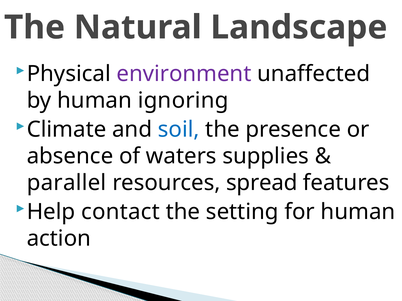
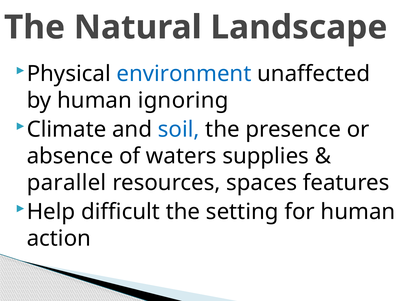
environment colour: purple -> blue (184, 74)
spread: spread -> spaces (262, 183)
contact: contact -> difficult (121, 212)
